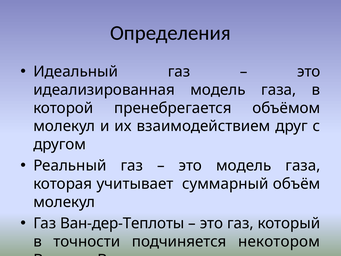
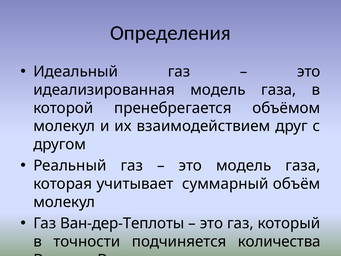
некотором: некотором -> количества (279, 241)
